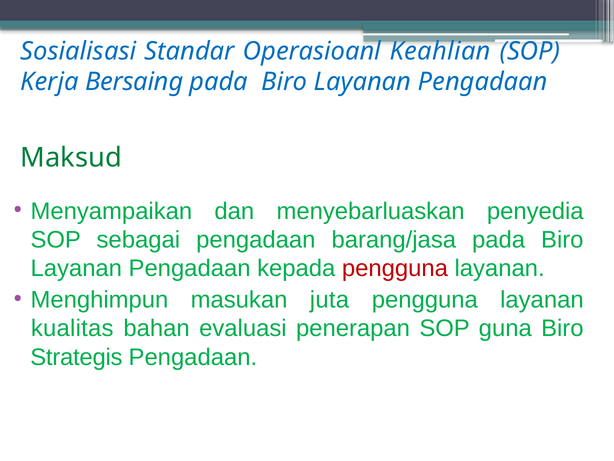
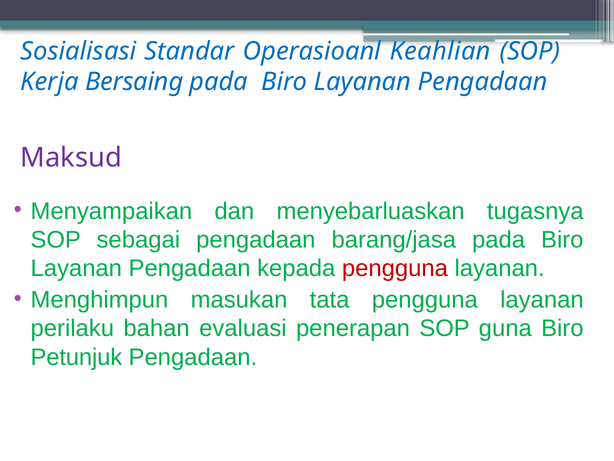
Maksud colour: green -> purple (71, 158)
penyedia: penyedia -> tugasnya (535, 211)
juta: juta -> tata (330, 299)
kualitas: kualitas -> perilaku (72, 328)
Strategis: Strategis -> Petunjuk (76, 357)
